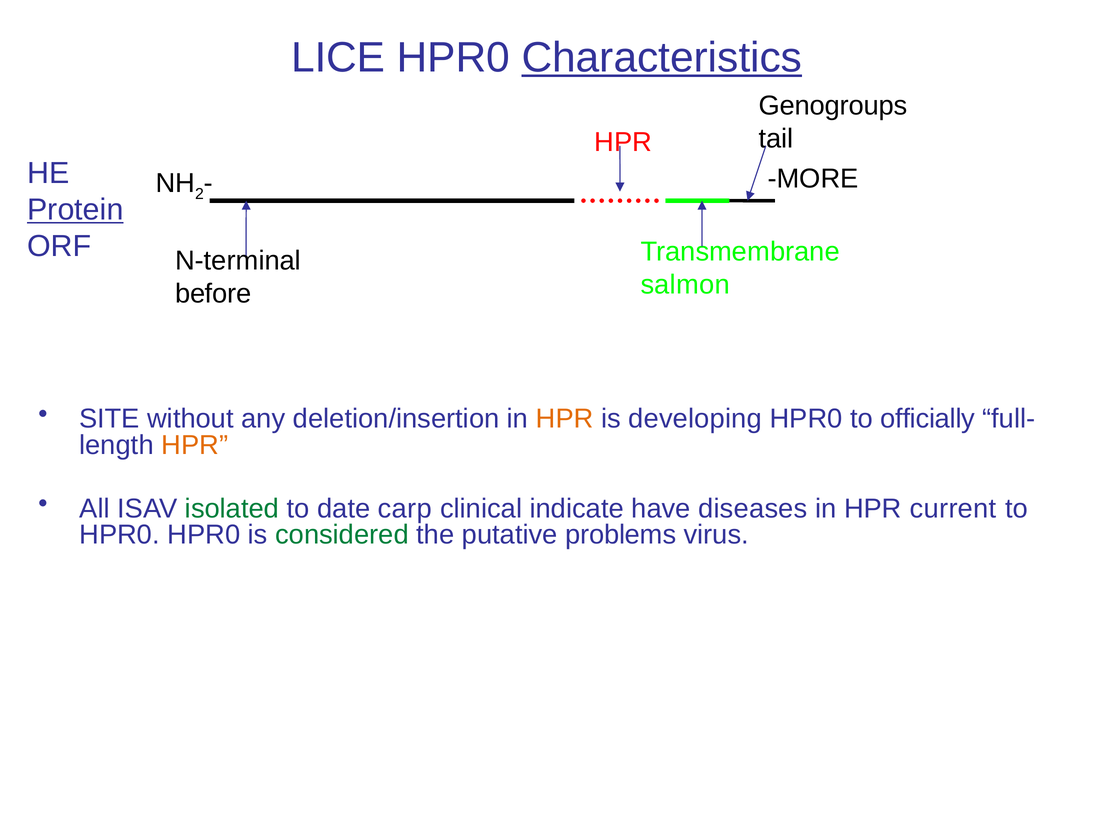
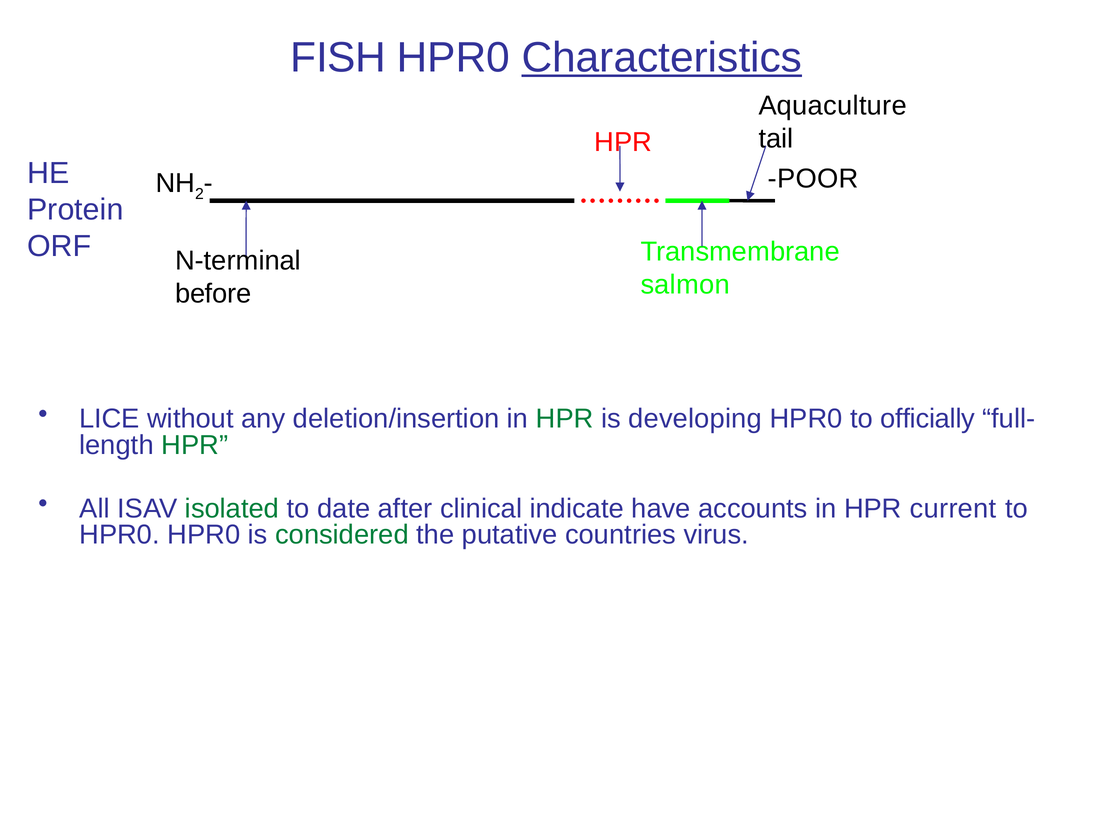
LICE: LICE -> FISH (338, 58)
Genogroups: Genogroups -> Aquaculture (833, 106)
MORE: MORE -> POOR (813, 179)
Protein underline: present -> none (75, 209)
SITE: SITE -> LICE (109, 419)
HPR colour: orange -> green (565, 419)
HPR colour: orange -> green (195, 445)
carp: carp -> after (405, 508)
diseases: diseases -> accounts (753, 508)
problems: problems -> countries (621, 535)
